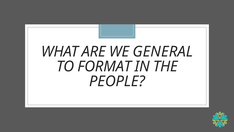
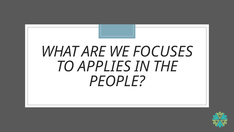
GENERAL: GENERAL -> FOCUSES (163, 51)
FORMAT: FORMAT -> APPLIES (104, 66)
